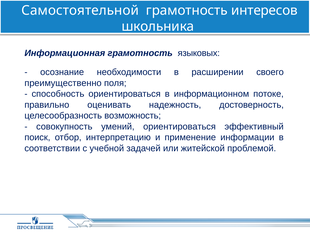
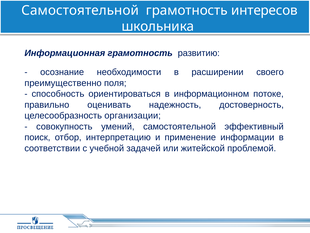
языковых: языковых -> развитию (199, 53)
возможность: возможность -> организации (133, 115)
умений ориентироваться: ориентироваться -> самостоятельной (180, 126)
